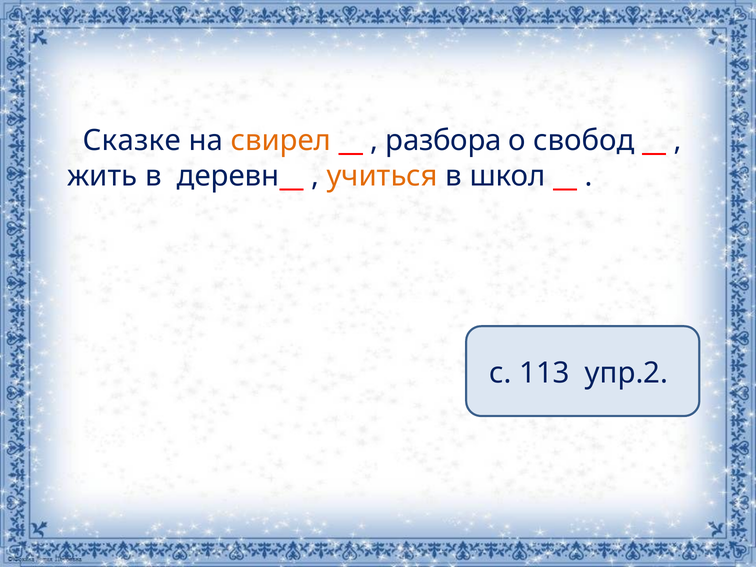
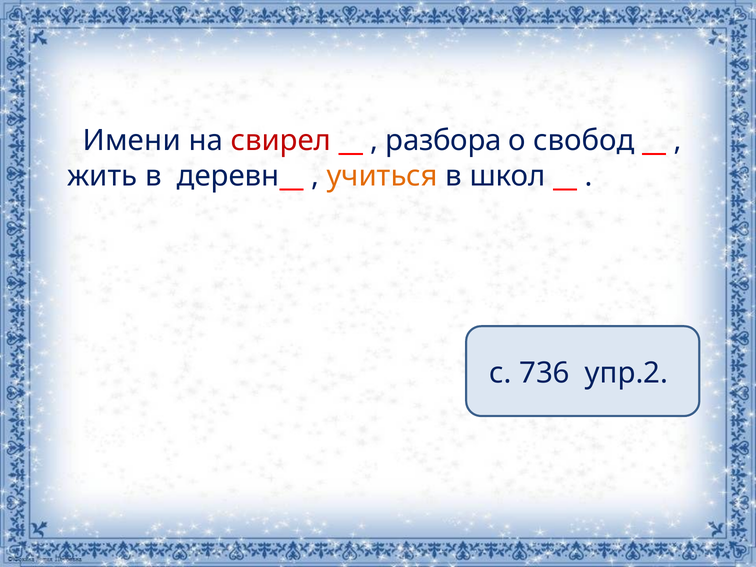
Сказке: Сказке -> Имени (132, 141)
свирел colour: orange -> red (281, 141)
113: 113 -> 736 (545, 373)
